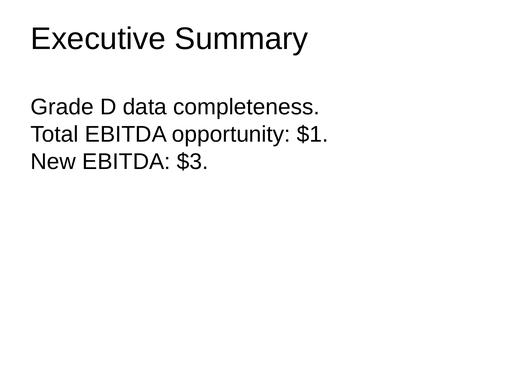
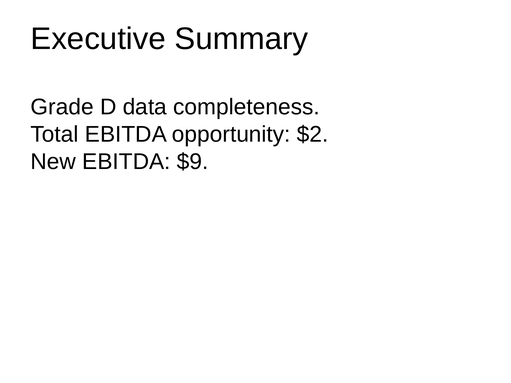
$1: $1 -> $2 (313, 134)
$3: $3 -> $9 (193, 162)
